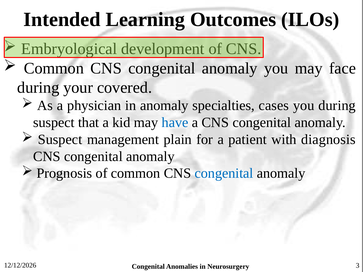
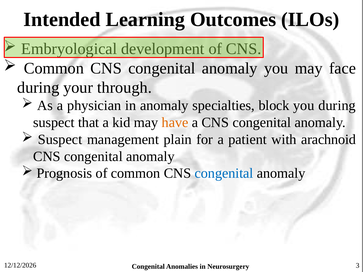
covered: covered -> through (124, 88)
cases: cases -> block (274, 106)
have colour: blue -> orange (175, 123)
diagnosis: diagnosis -> arachnoid (329, 140)
